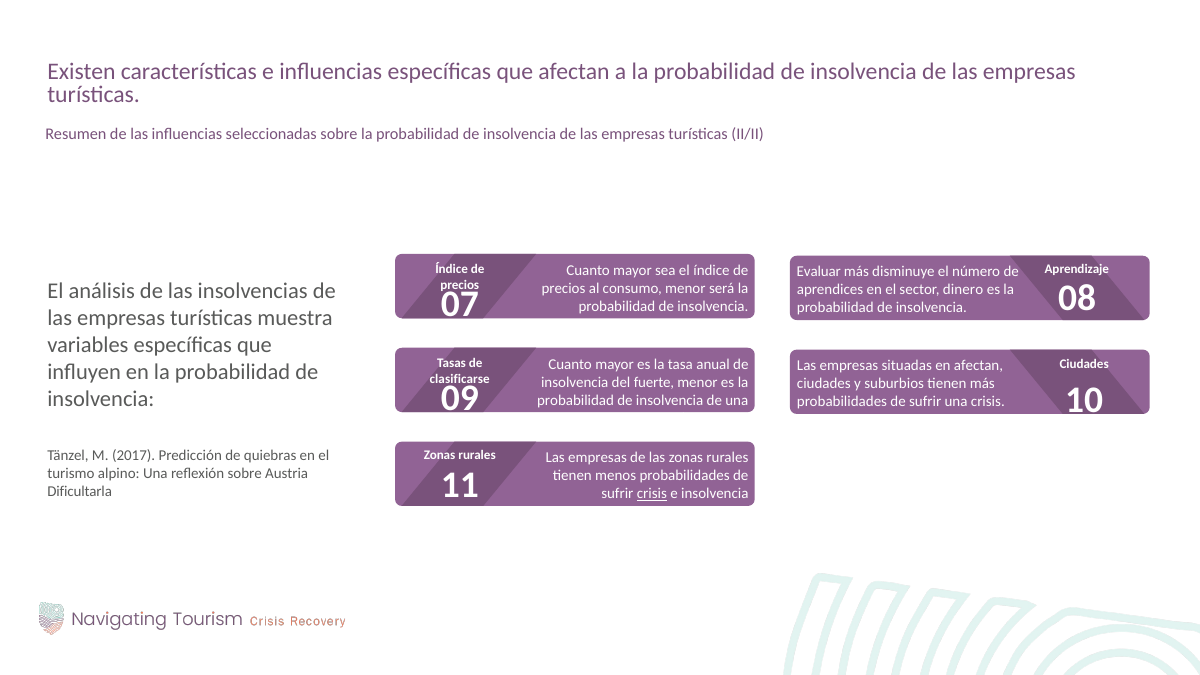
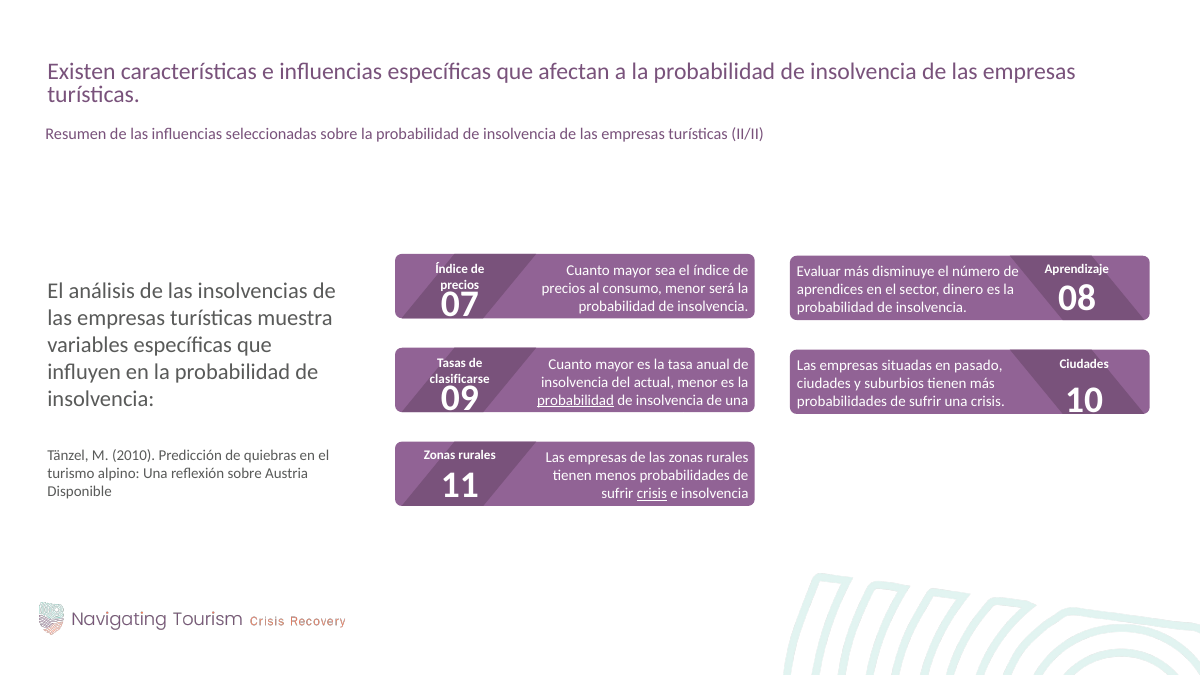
en afectan: afectan -> pasado (978, 366)
fuerte: fuerte -> actual (654, 382)
probabilidad underline: none -> present (576, 400)
2017: 2017 -> 2010 (134, 456)
Dificultarla: Dificultarla -> Disponible (80, 492)
